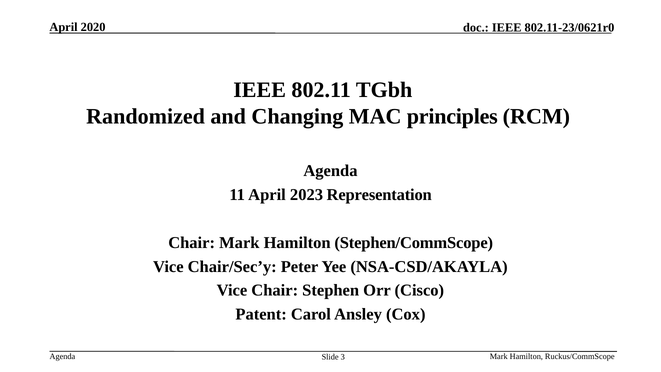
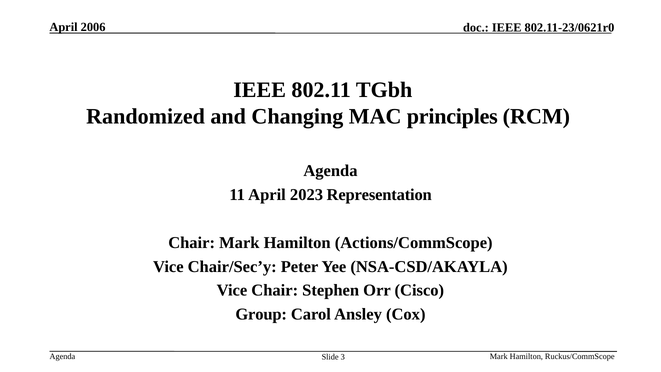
2020: 2020 -> 2006 (93, 27)
Stephen/CommScope: Stephen/CommScope -> Actions/CommScope (414, 242)
Patent: Patent -> Group (261, 314)
